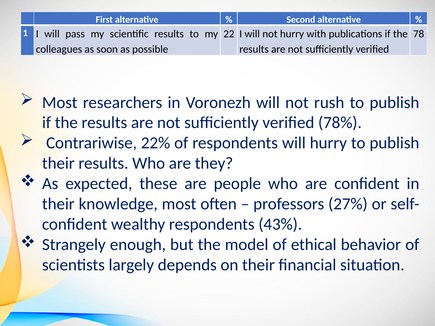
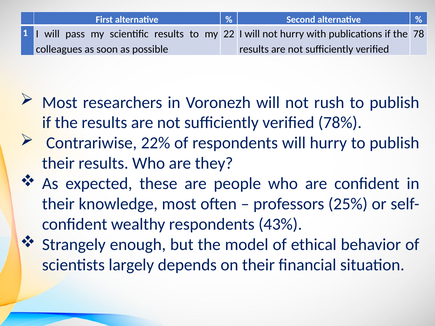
27%: 27% -> 25% (348, 204)
